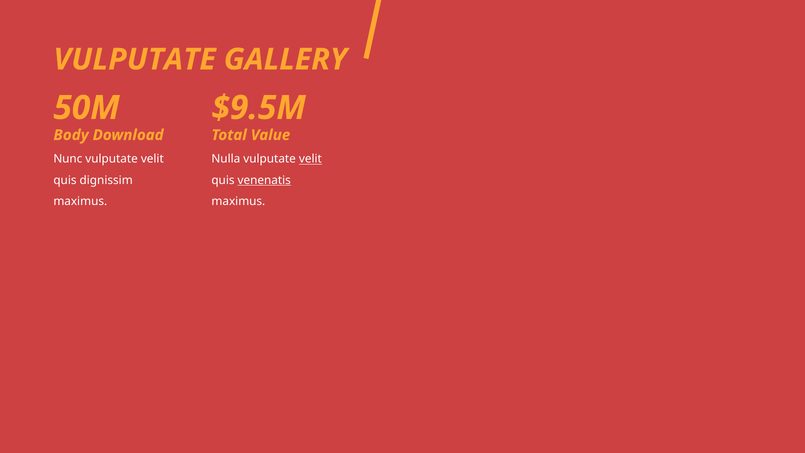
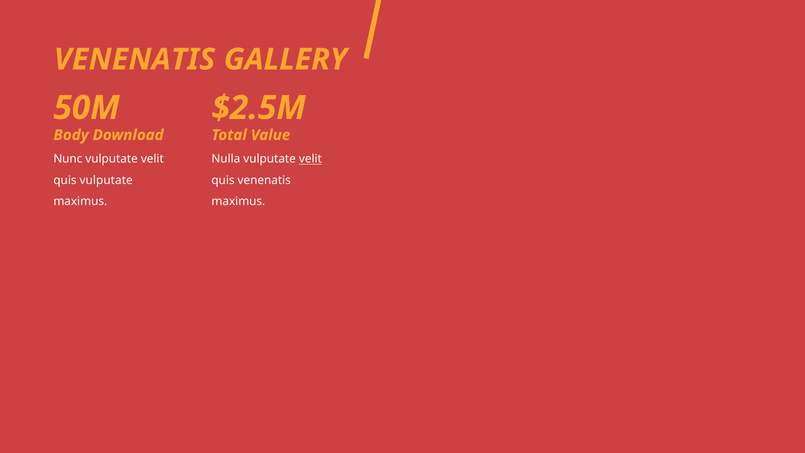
VULPUTATE: VULPUTATE -> VENENATIS (135, 59)
$9.5M: $9.5M -> $2.5M (259, 108)
quis dignissim: dignissim -> vulputate (106, 180)
venenatis underline: present -> none (264, 180)
